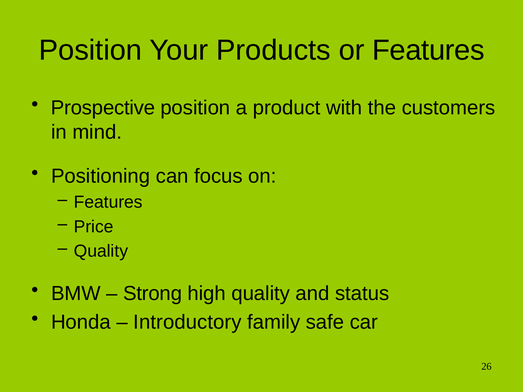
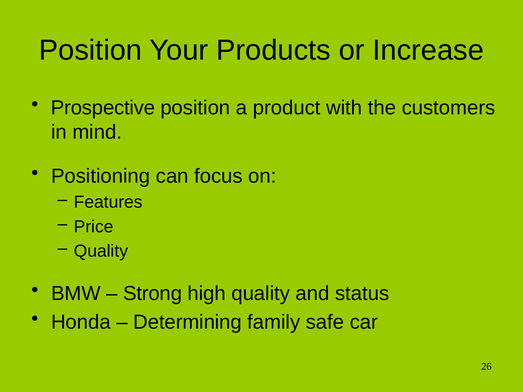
or Features: Features -> Increase (428, 50)
Introductory: Introductory -> Determining (188, 322)
